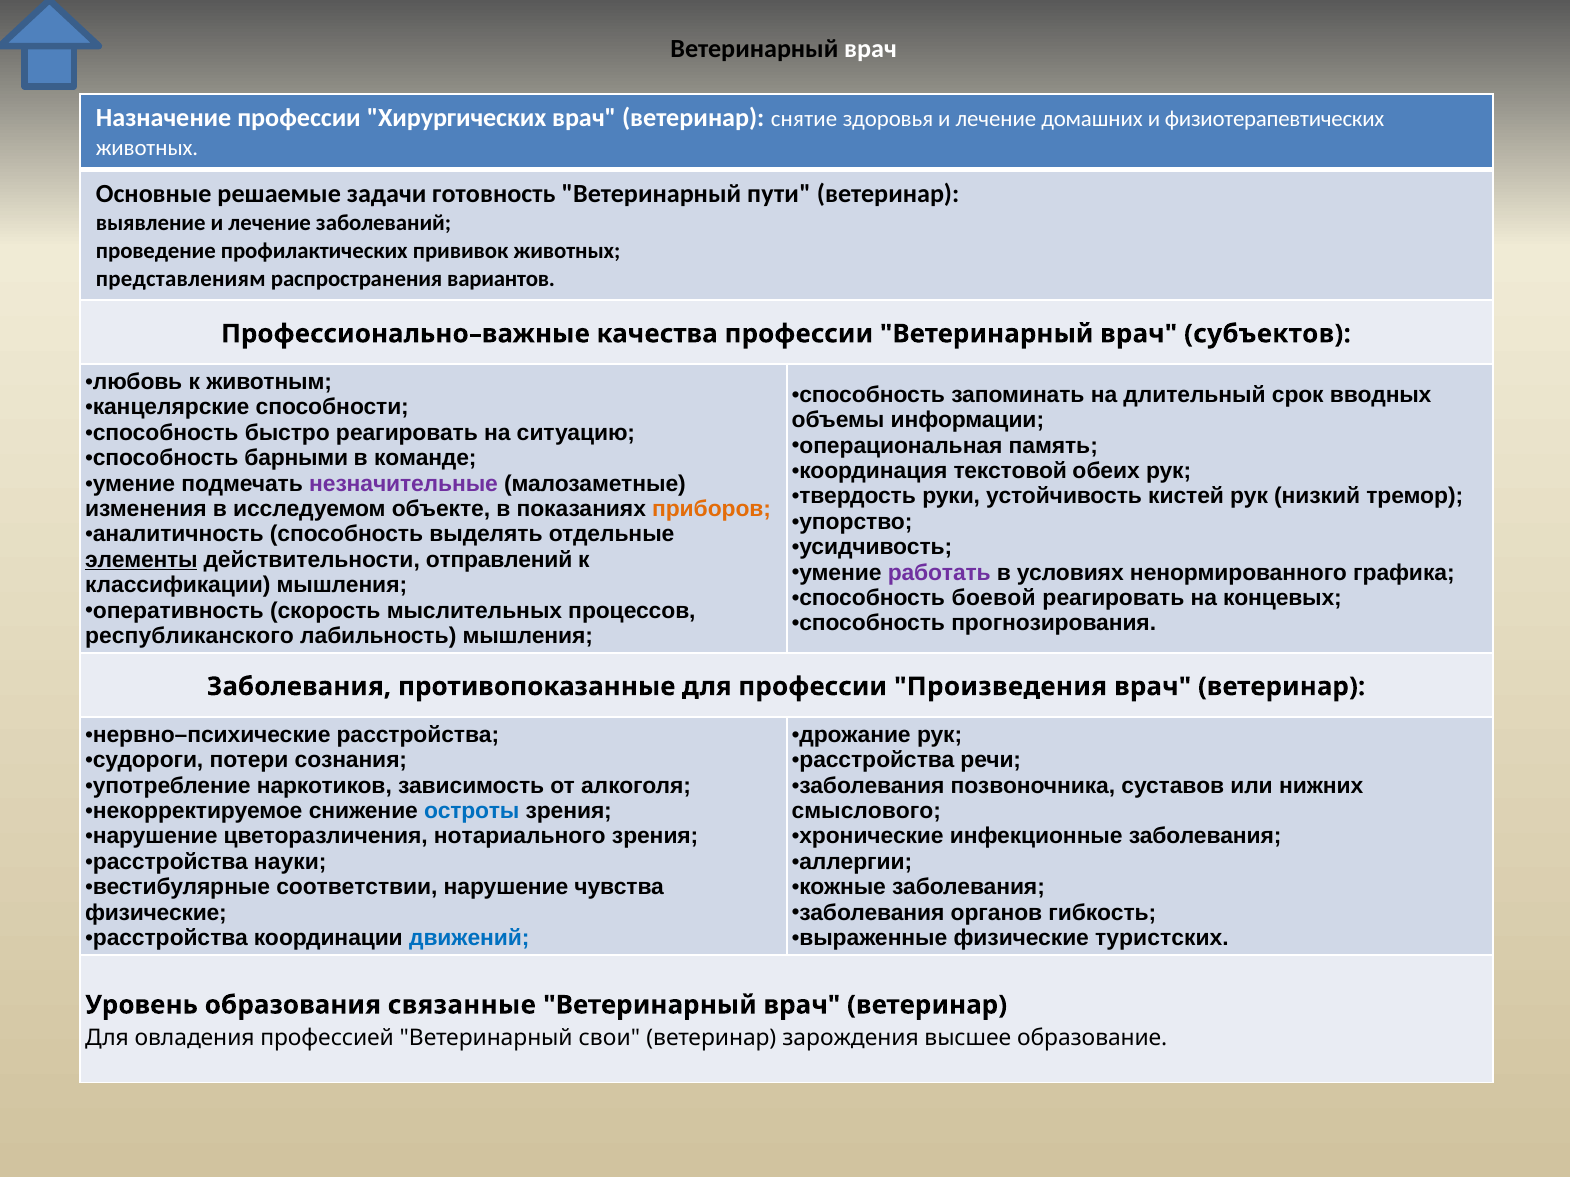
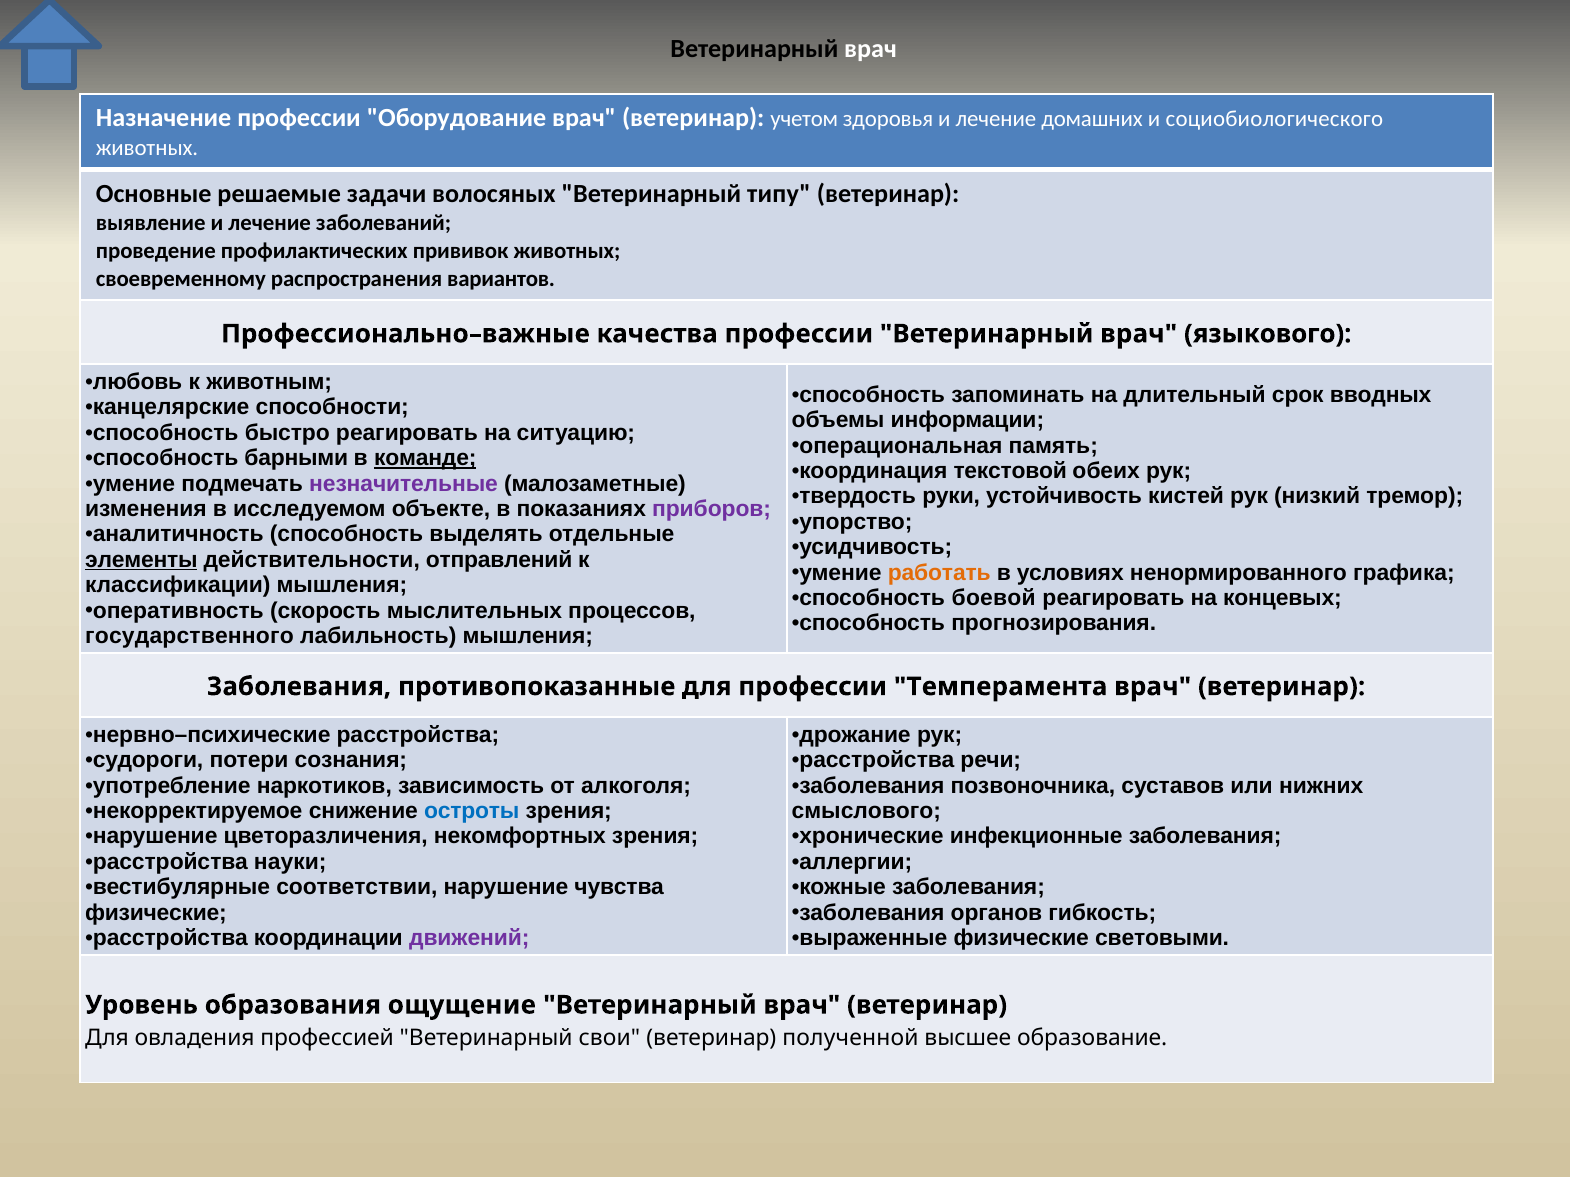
Хирургических: Хирургических -> Оборудование (457, 118)
снятие: снятие -> учетом (804, 119)
физиотерапевтических: физиотерапевтических -> социобиологического (1274, 119)
готовность: готовность -> волосяных (494, 194)
пути: пути -> типу (779, 194)
представлениям: представлениям -> своевременному (181, 279)
субъектов: субъектов -> языкового (1268, 334)
команде underline: none -> present (425, 458)
приборов colour: orange -> purple (712, 509)
работать colour: purple -> orange (939, 573)
республиканского: республиканского -> государственного (189, 636)
Произведения: Произведения -> Темперамента (1001, 687)
нотариального: нотариального -> некомфортных (520, 837)
движений colour: blue -> purple (469, 938)
туристских: туристских -> световыми (1162, 938)
связанные: связанные -> ощущение (462, 1005)
зарождения: зарождения -> полученной (850, 1038)
